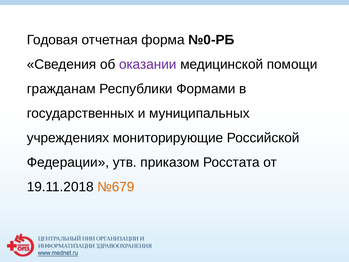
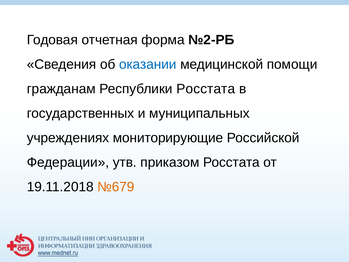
№0-РБ: №0-РБ -> №2-РБ (211, 40)
оказании colour: purple -> blue (148, 64)
Республики Формами: Формами -> Росстата (206, 89)
